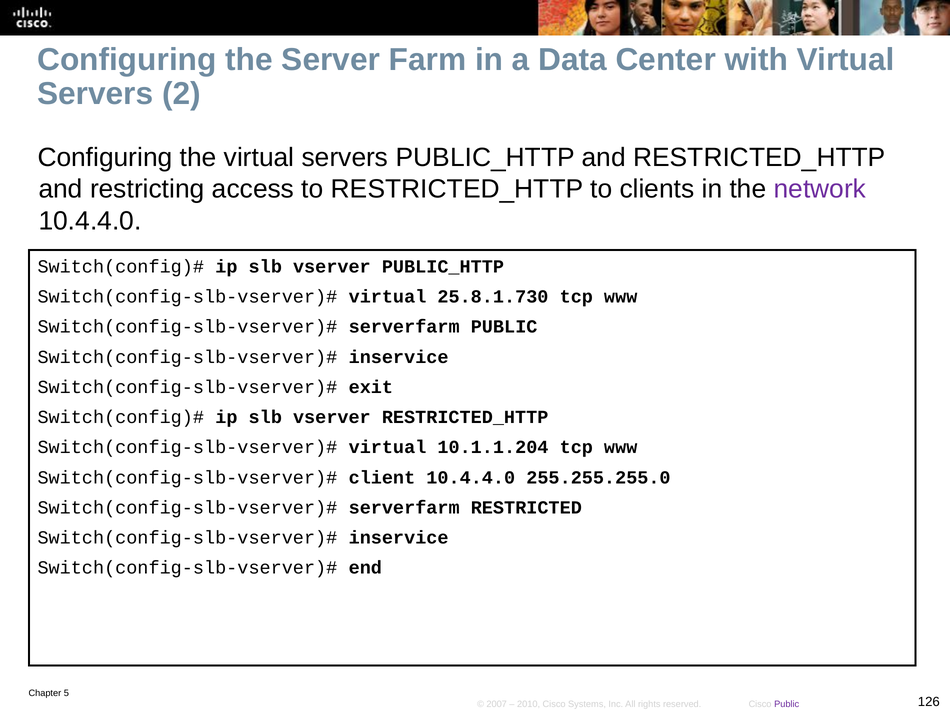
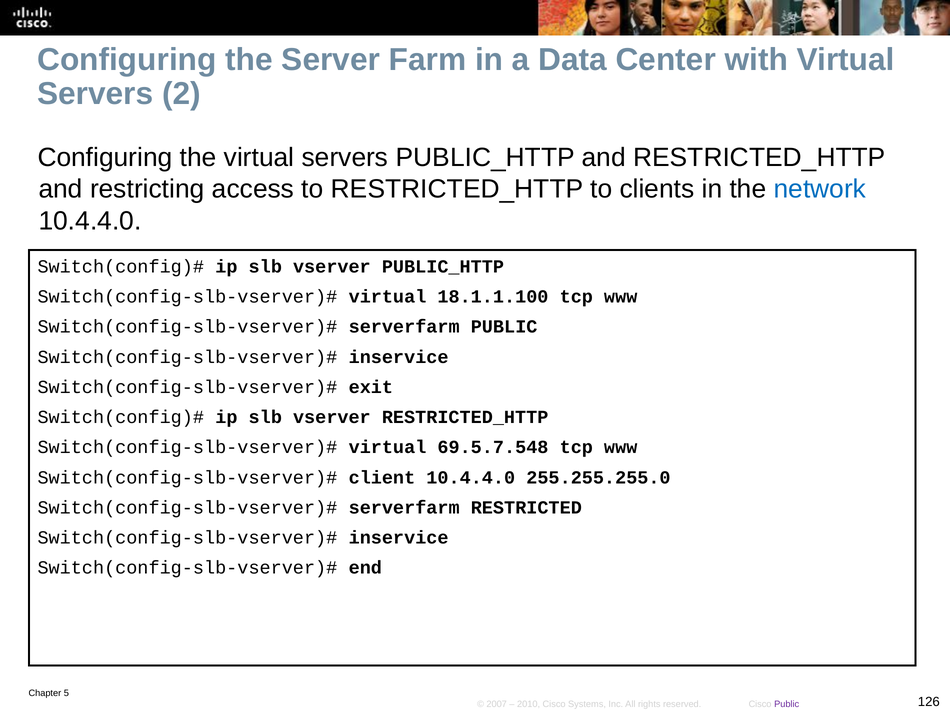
network colour: purple -> blue (820, 189)
25.8.1.730: 25.8.1.730 -> 18.1.1.100 (493, 297)
10.1.1.204: 10.1.1.204 -> 69.5.7.548 (493, 447)
